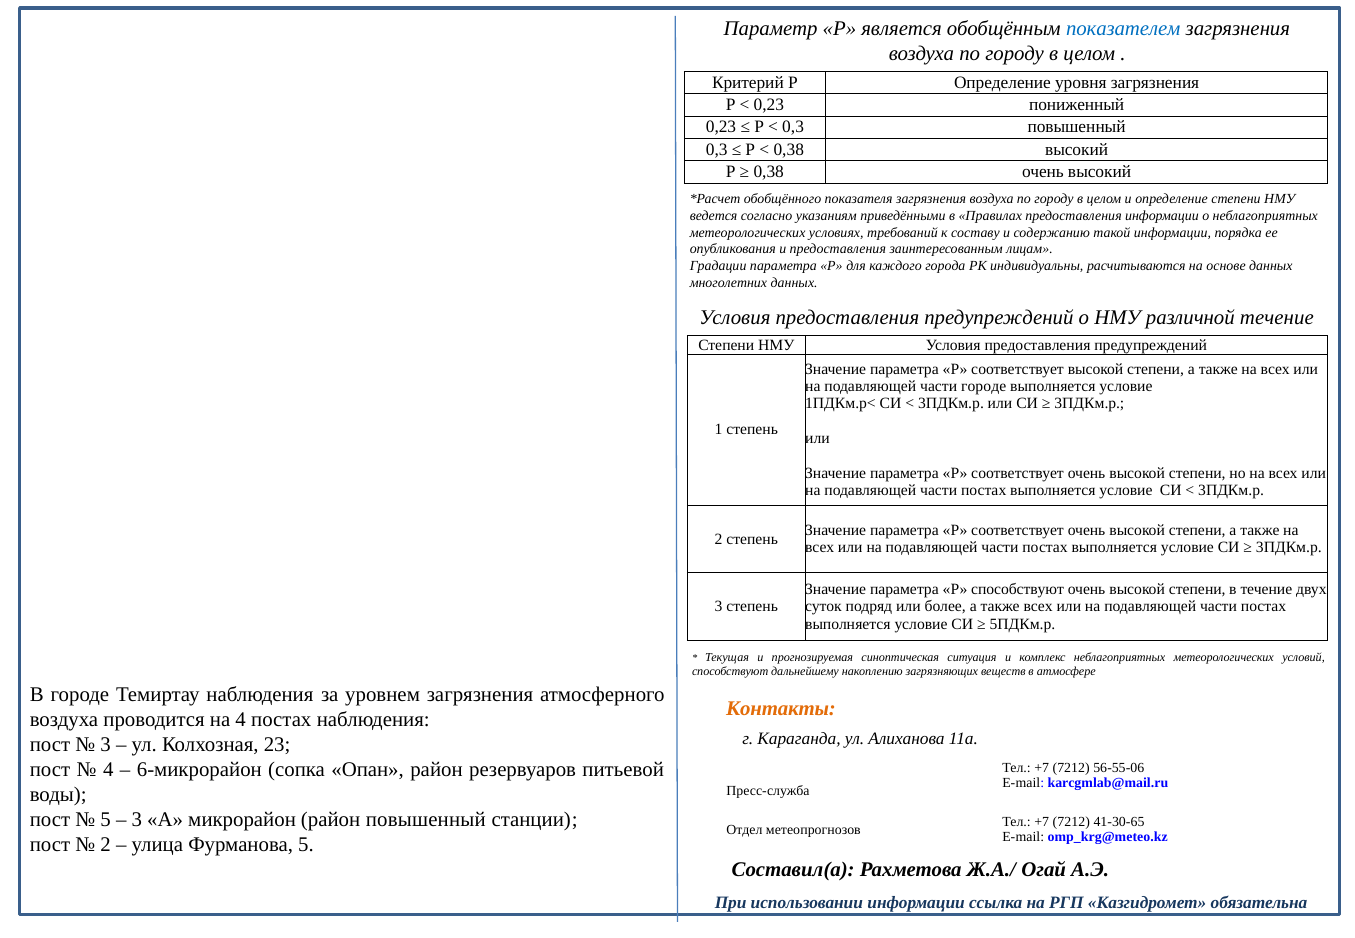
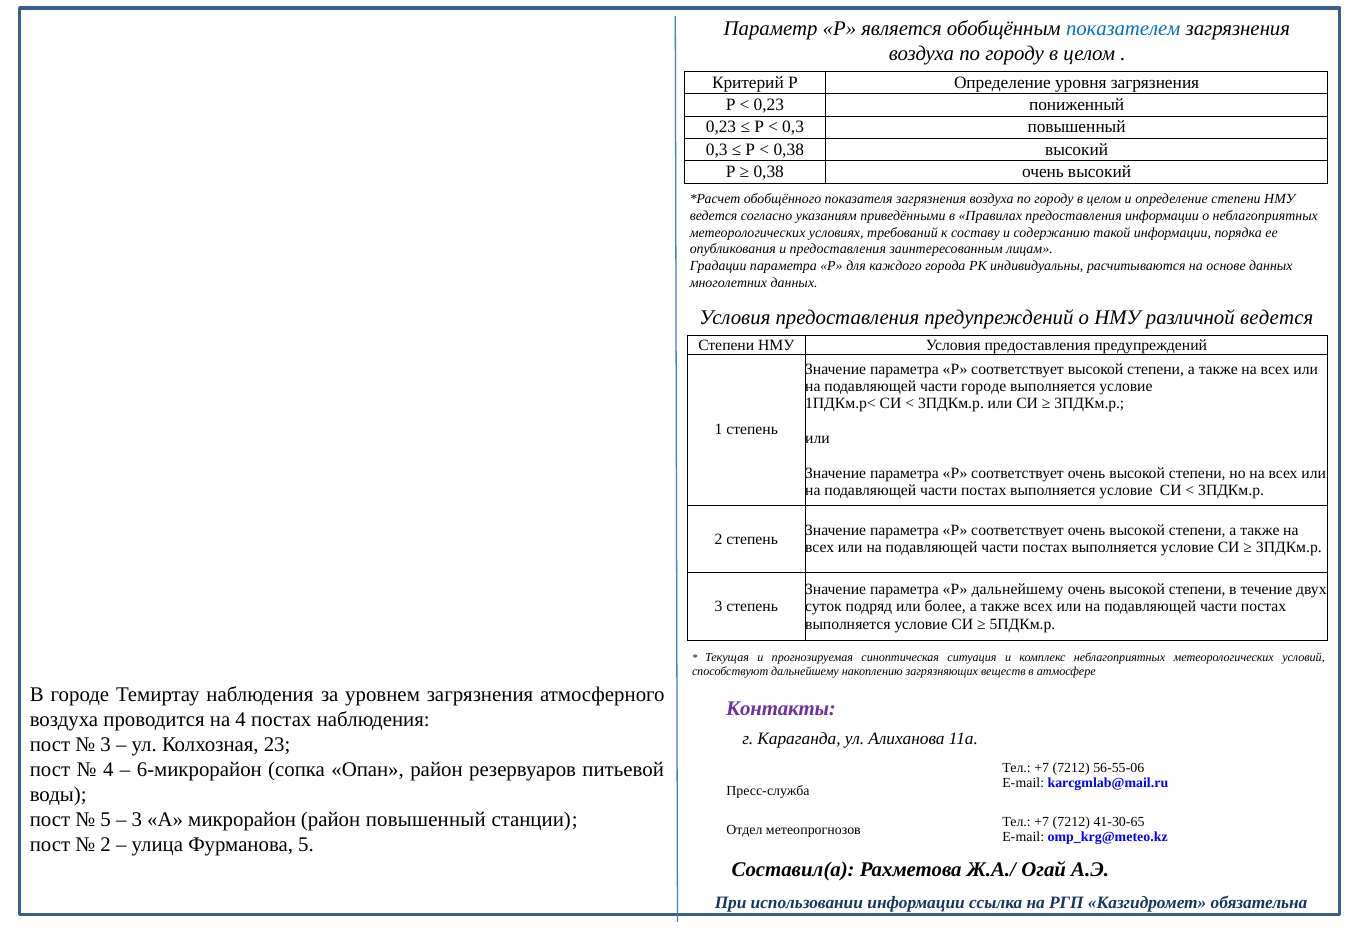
различной течение: течение -> ведется (1277, 318)
Р способствуют: способствуют -> дальнейшему (1017, 589)
Контакты colour: orange -> purple (781, 709)
